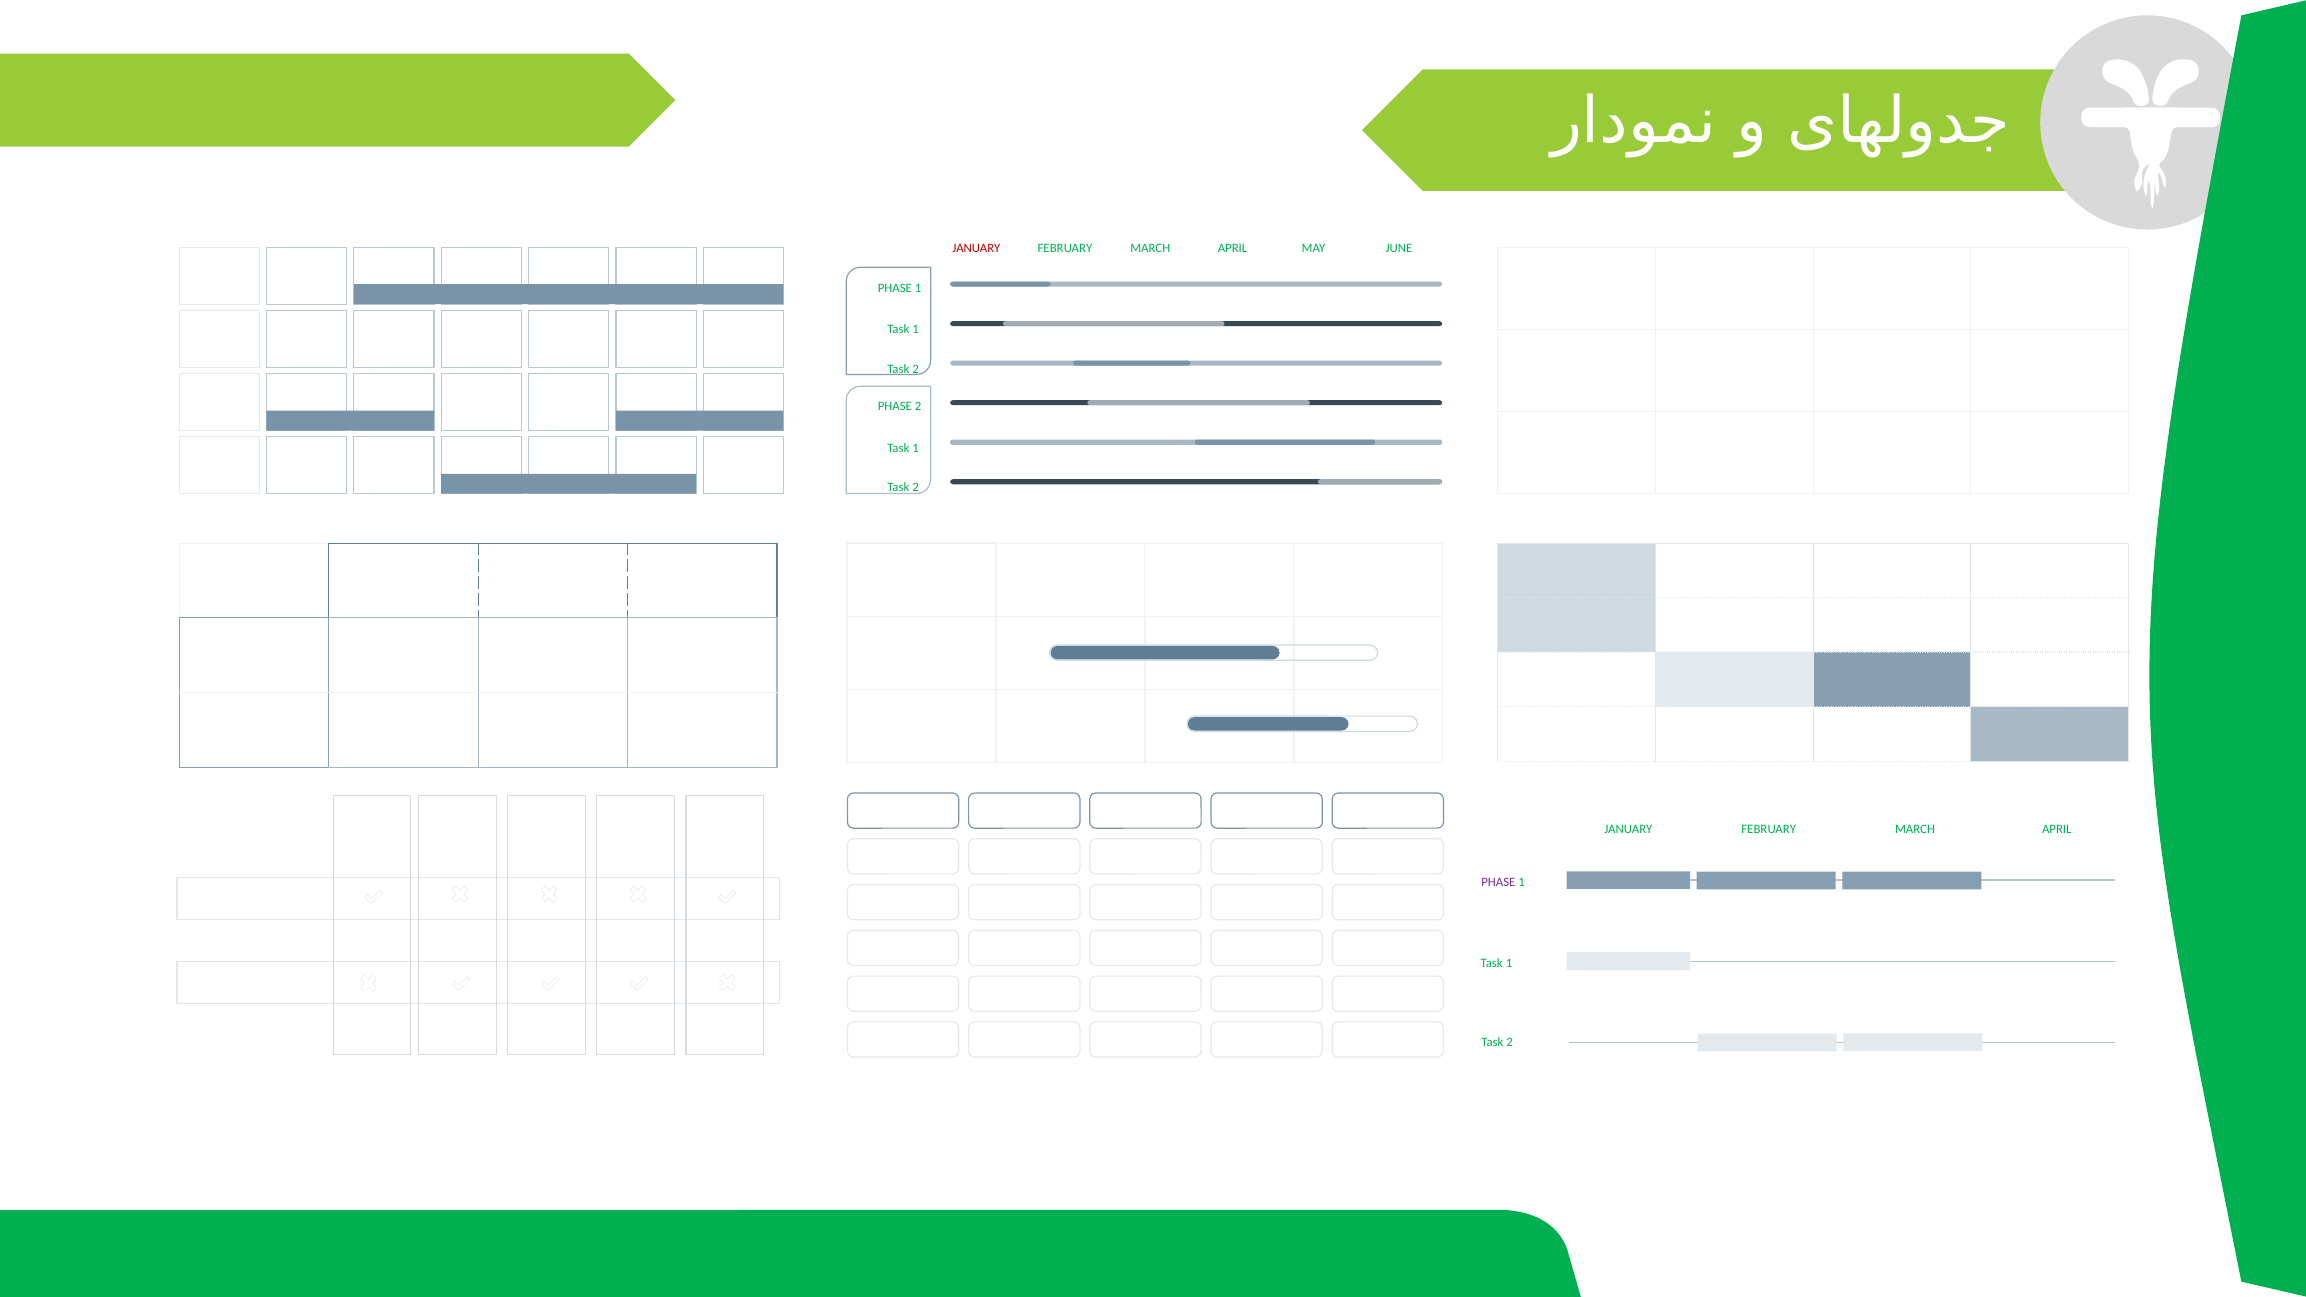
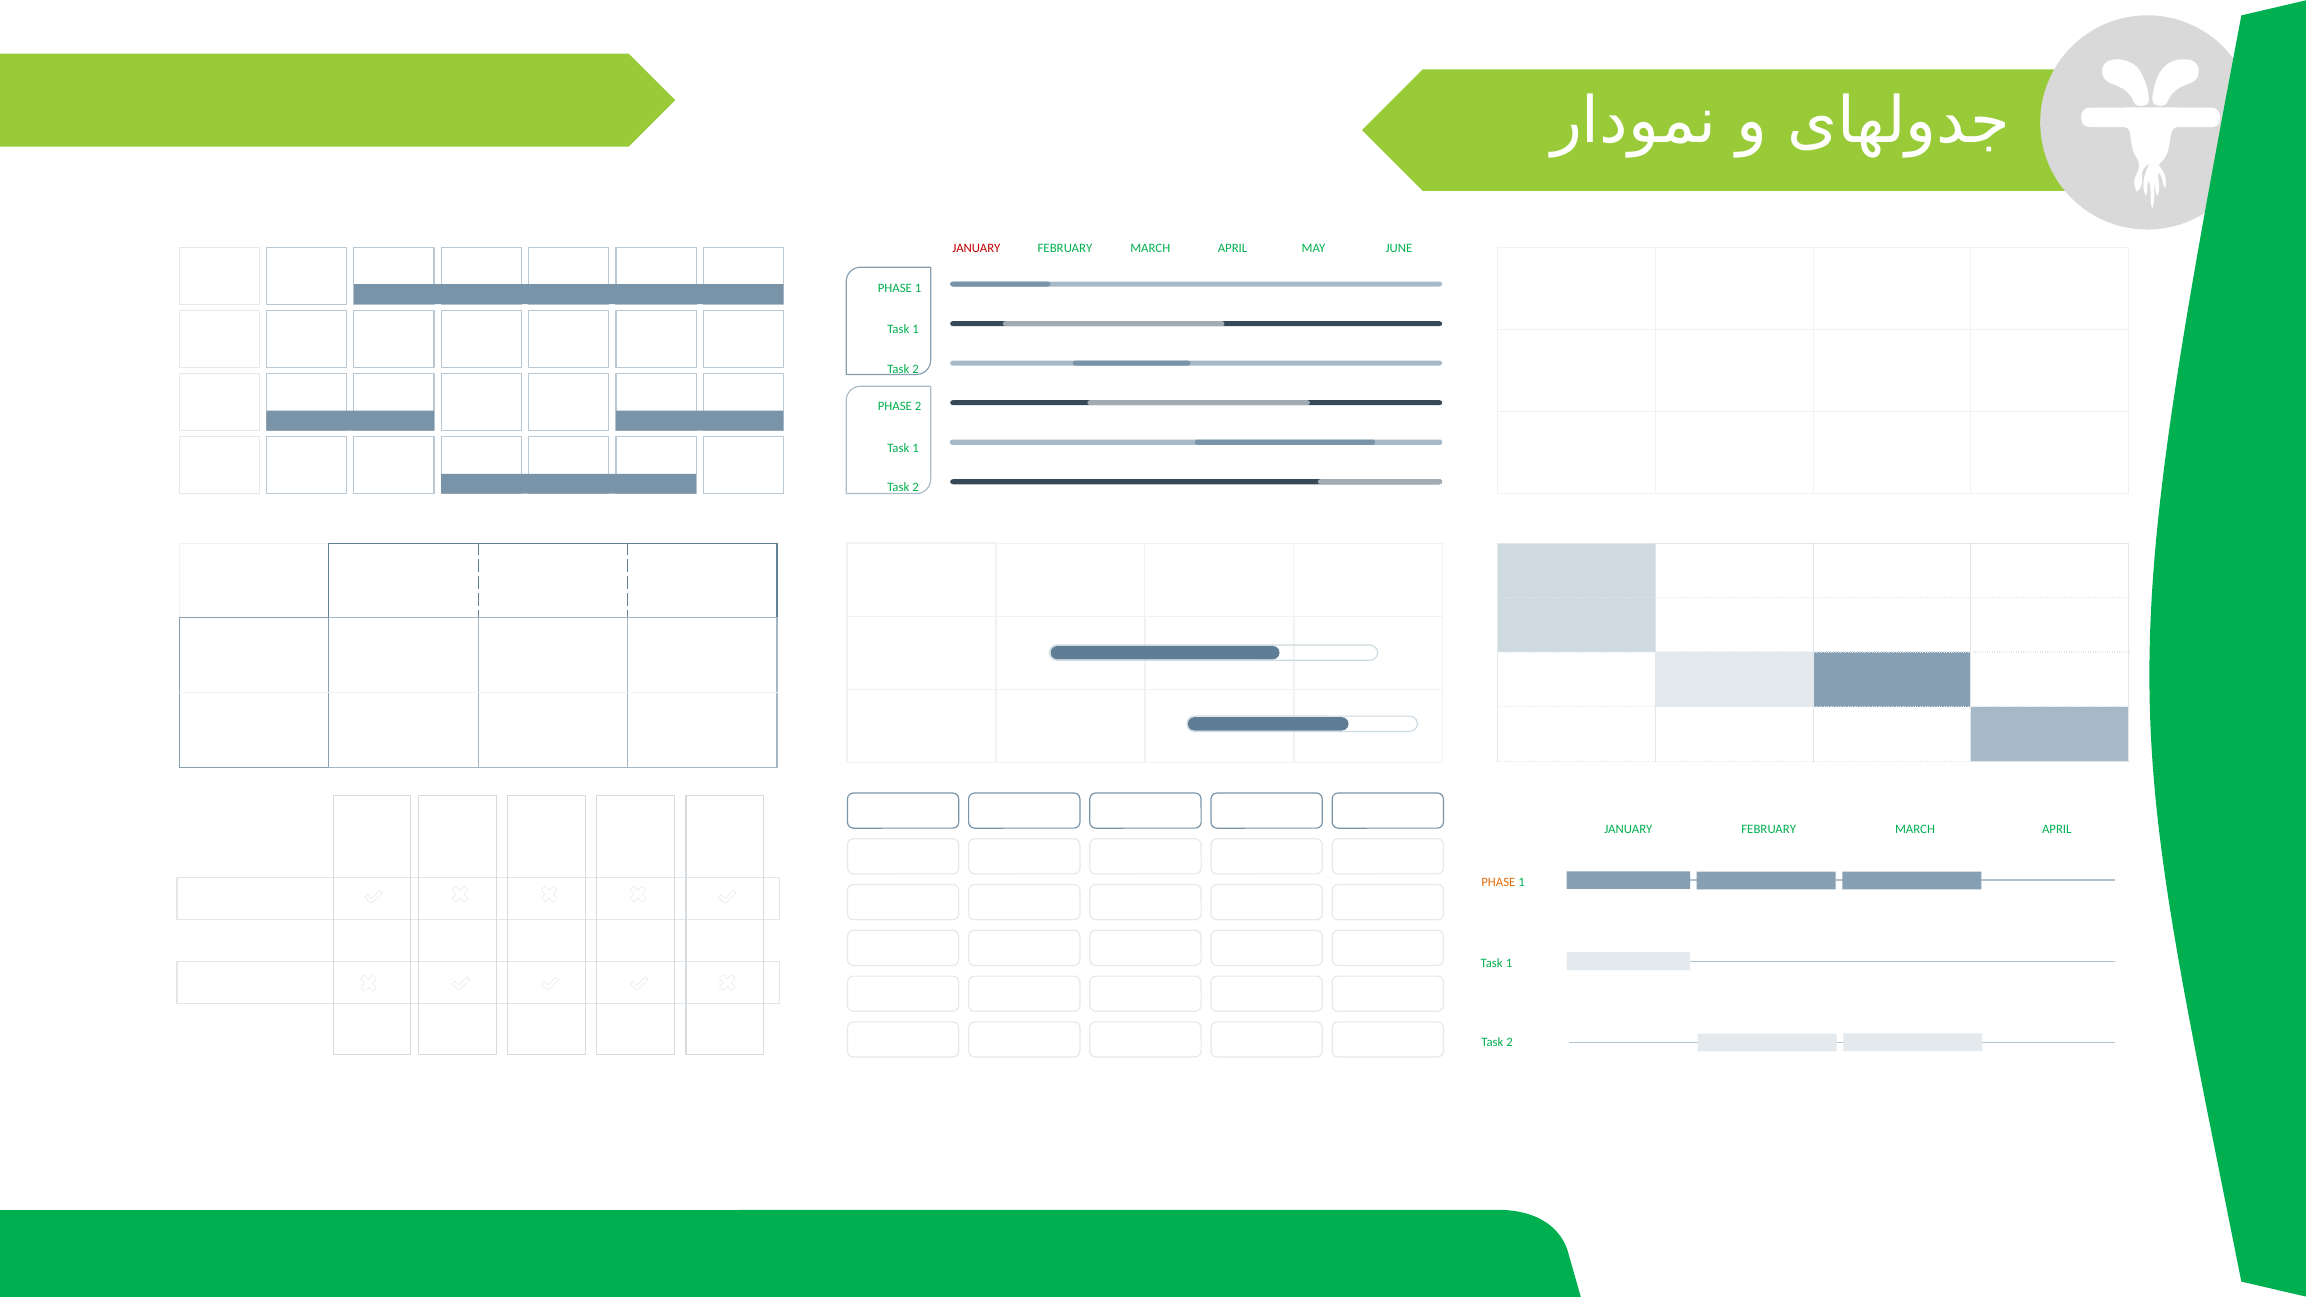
PHASE colour: purple -> orange (1498, 883)
